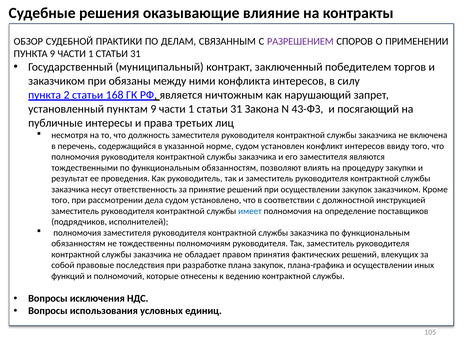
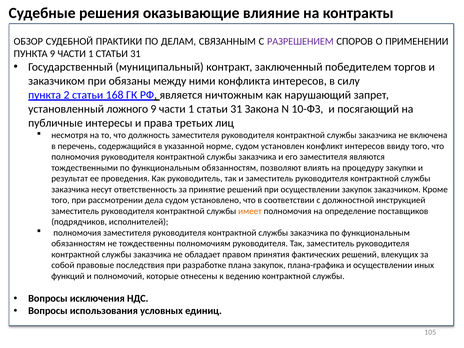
пунктам: пунктам -> ложного (127, 109)
43-ФЗ: 43-ФЗ -> 10-ФЗ (307, 109)
имеет colour: blue -> orange (250, 211)
